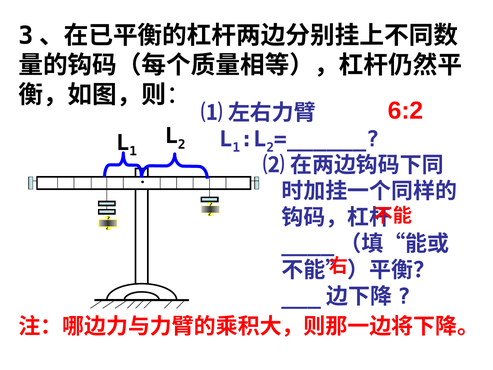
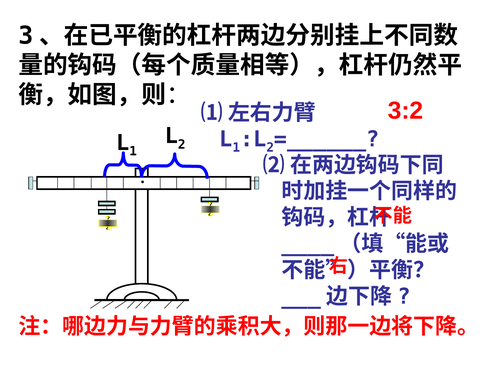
6:2: 6:2 -> 3:2 (406, 111)
